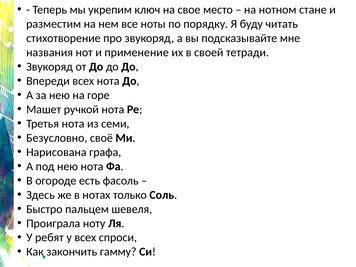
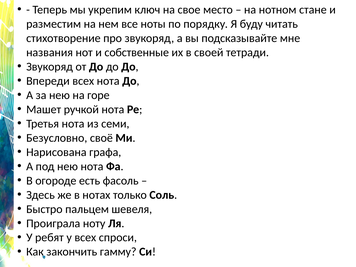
применение: применение -> собственные (137, 52)
